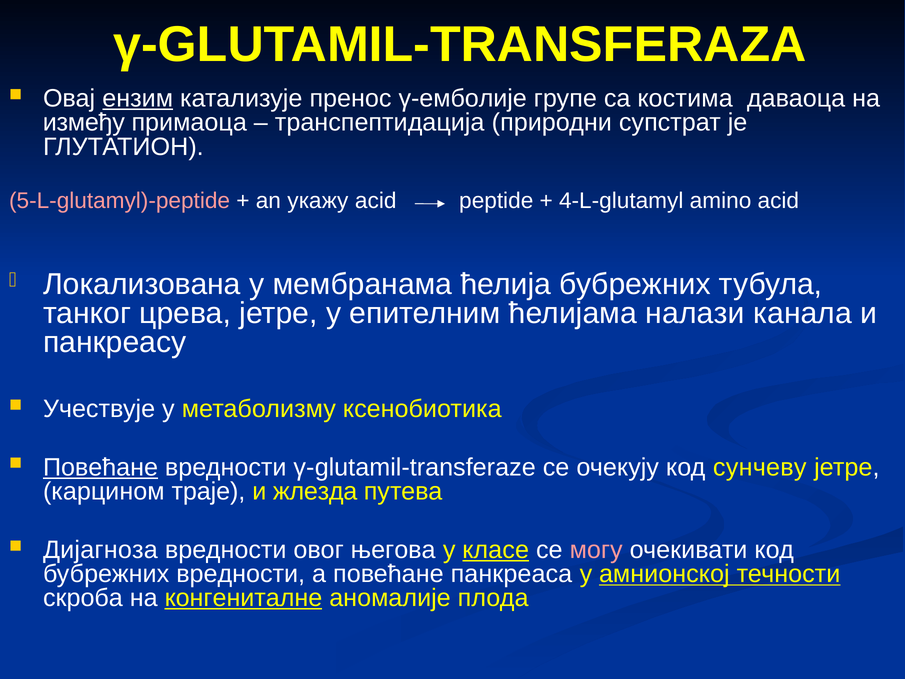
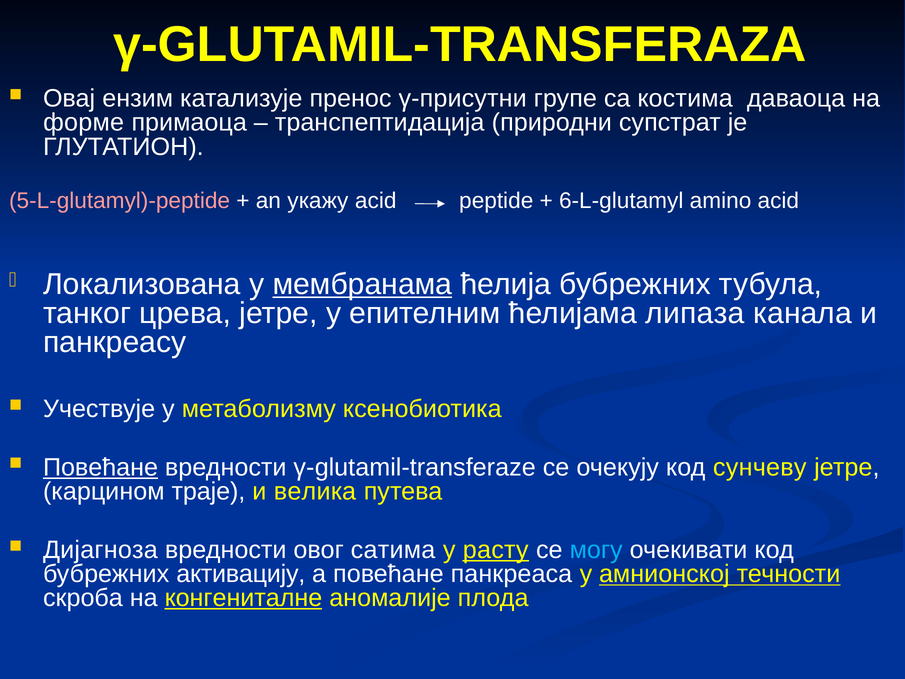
ензим underline: present -> none (138, 98)
γ-емболије: γ-емболије -> γ-присутни (463, 98)
између: између -> форме (84, 123)
4-L-glutamyl: 4-L-glutamyl -> 6-L-glutamyl (621, 201)
мембранама underline: none -> present (362, 284)
налази: налази -> липазa (695, 313)
жлезда: жлезда -> велика (315, 491)
његова: његова -> сатима (393, 550)
класе: класе -> расту (496, 550)
могу colour: pink -> light blue (596, 550)
бубрежних вредности: вредности -> активацију (241, 574)
